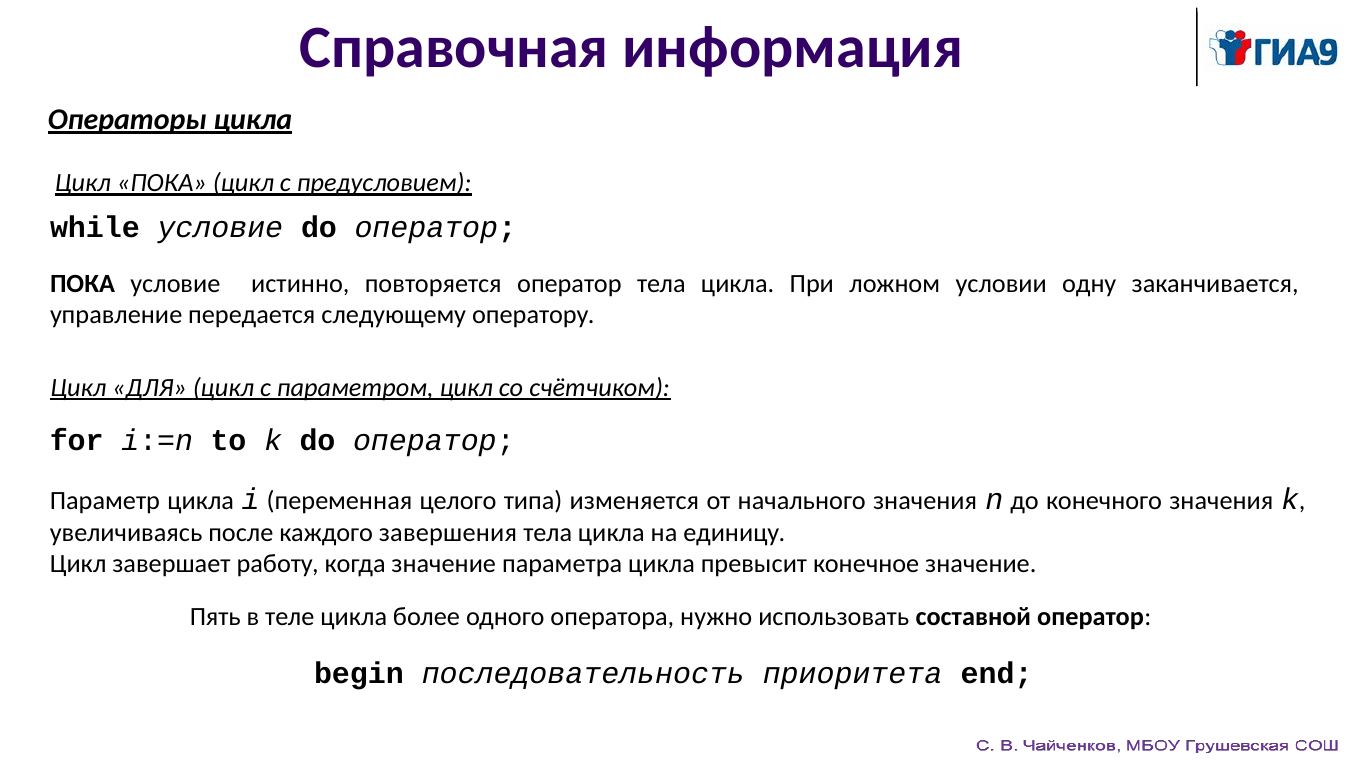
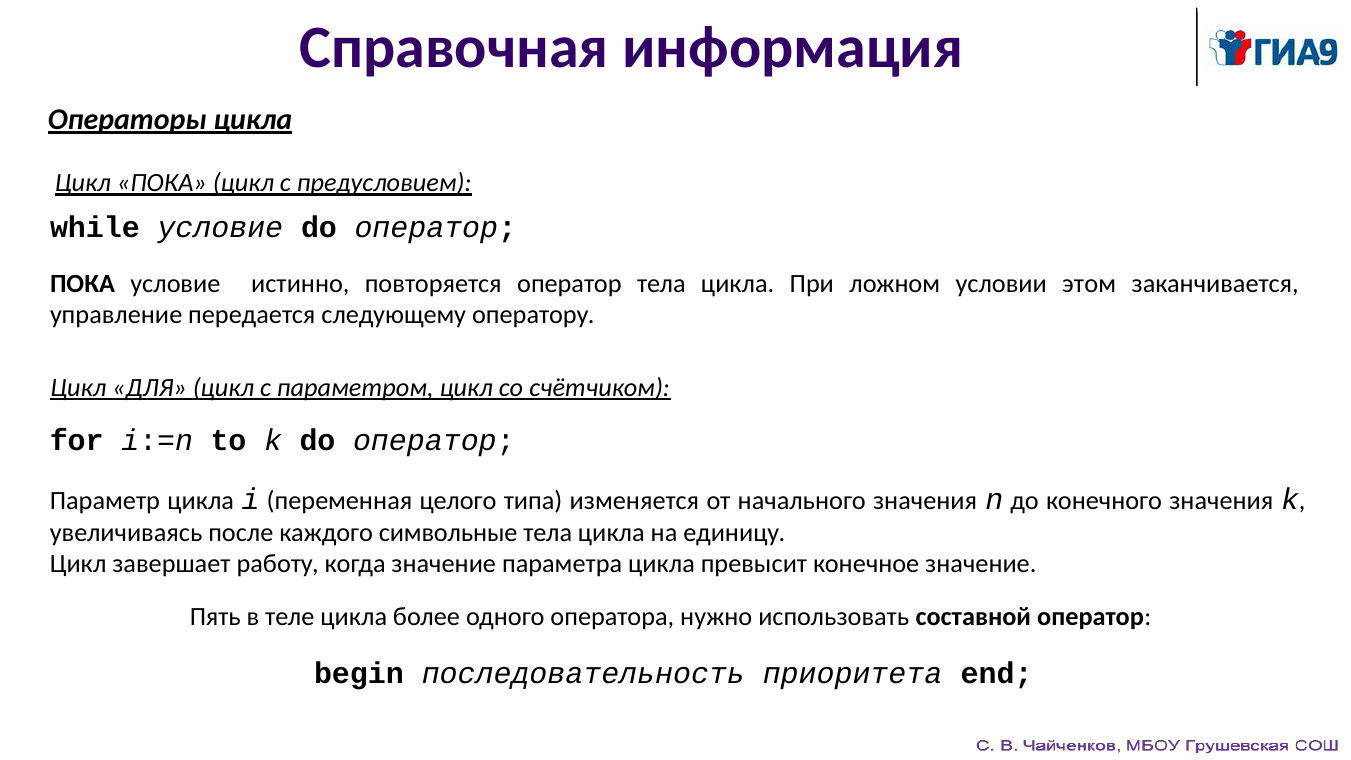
одну: одну -> этом (1089, 284)
завершения: завершения -> символьные (448, 533)
